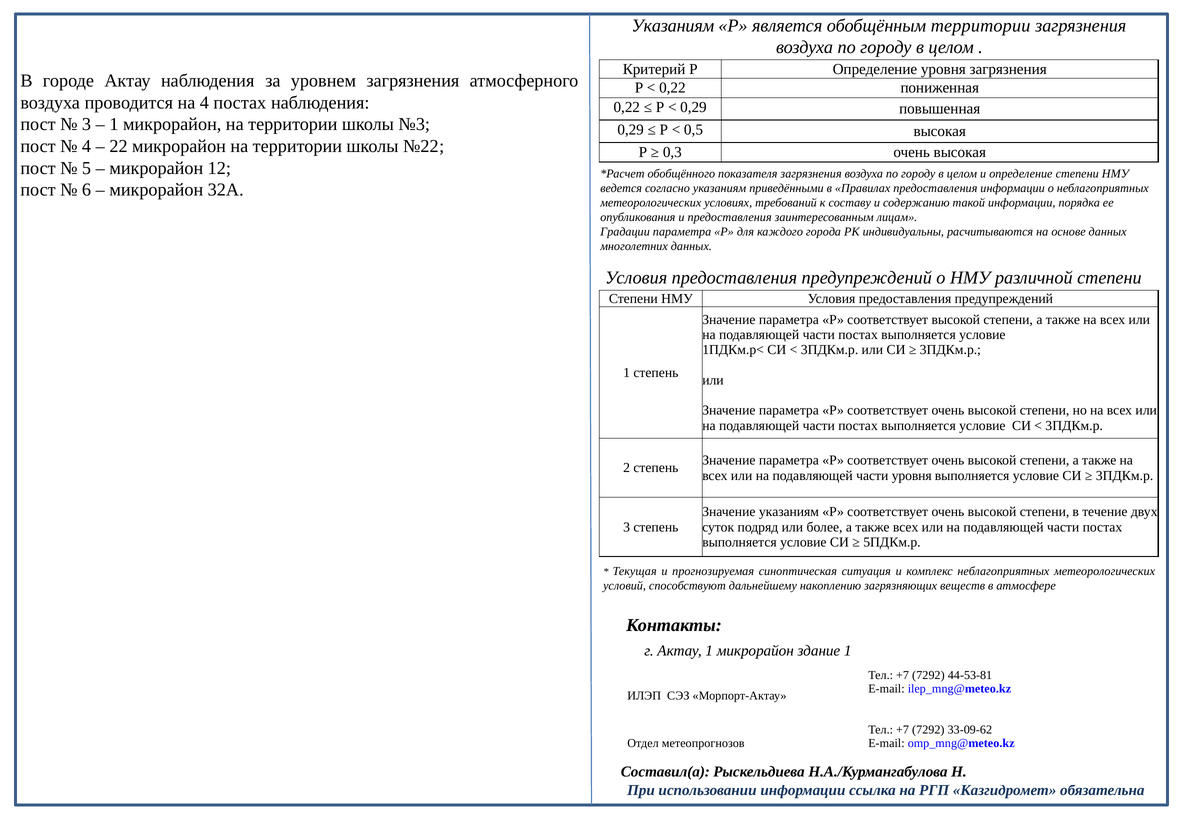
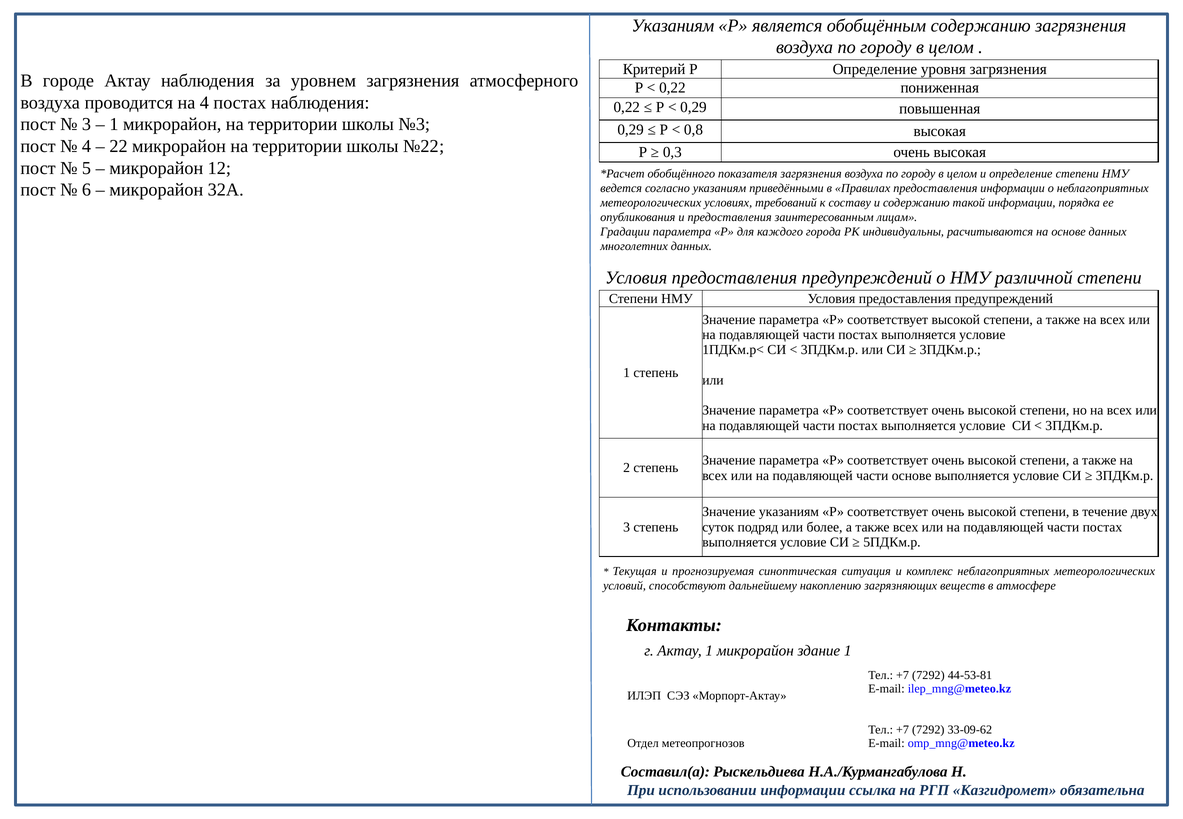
обобщённым территории: территории -> содержанию (981, 26)
0,5: 0,5 -> 0,8 (693, 130)
части уровня: уровня -> основе (912, 475)
